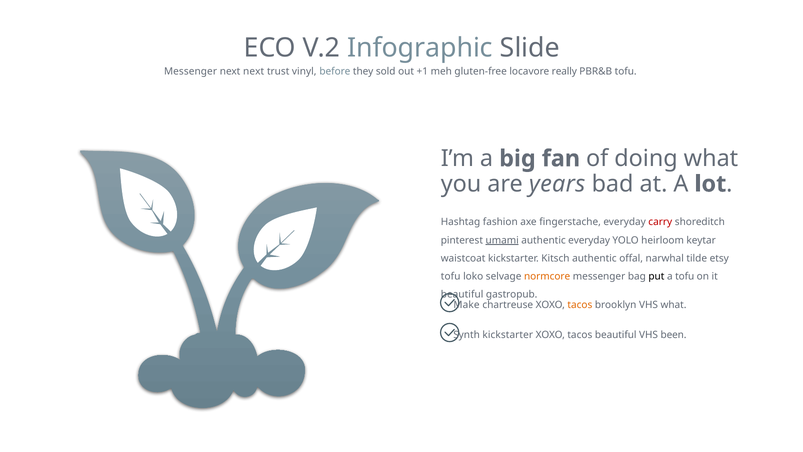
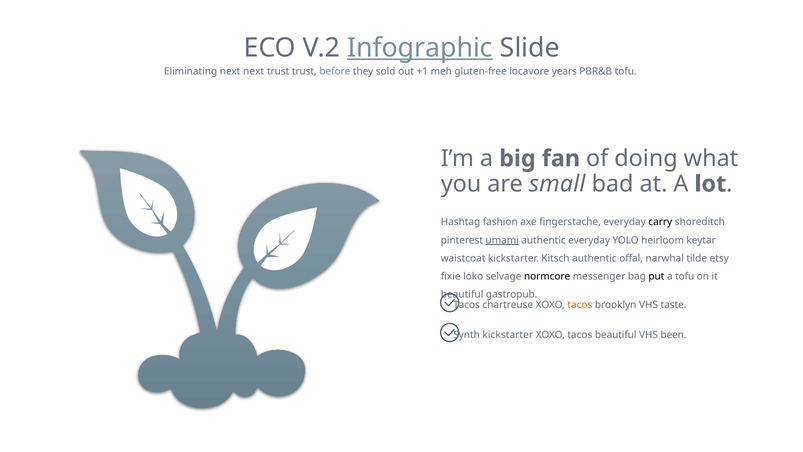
Infographic underline: none -> present (420, 48)
Messenger: Messenger -> Eliminating (191, 71)
trust vinyl: vinyl -> trust (304, 71)
really: really -> years (564, 71)
years: years -> small (557, 184)
carry colour: red -> black (660, 222)
tofu: tofu -> fixie (451, 276)
normcore colour: orange -> black (547, 276)
Make: Make -> Tacos (467, 305)
VHS what: what -> taste (674, 305)
